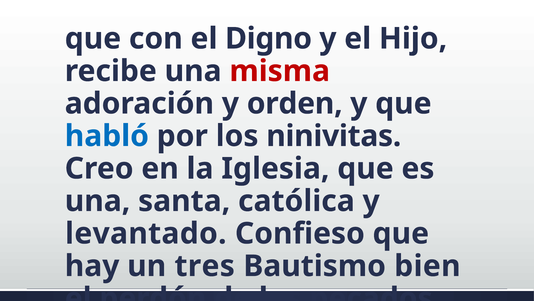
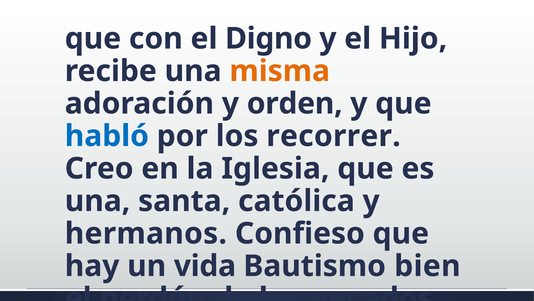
misma colour: red -> orange (280, 71)
ninivitas: ninivitas -> recorrer (333, 136)
levantado: levantado -> hermanos (146, 233)
tres: tres -> vida (205, 266)
